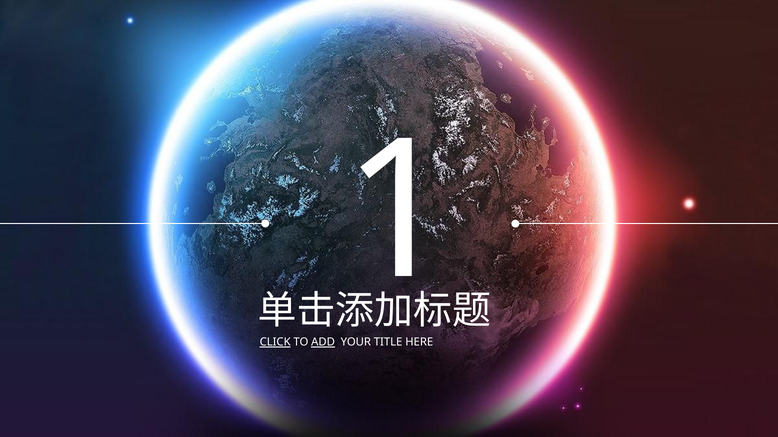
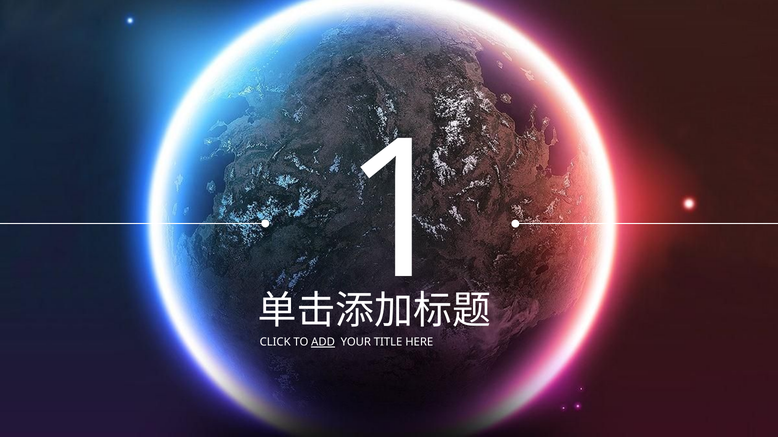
CLICK underline: present -> none (275, 343)
